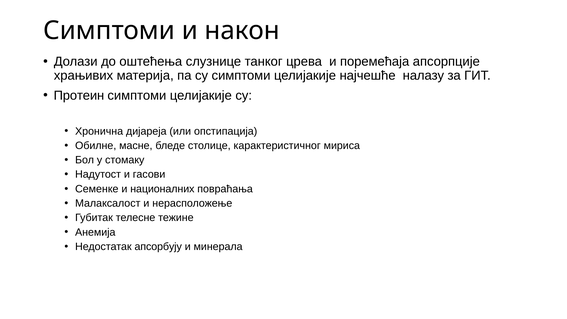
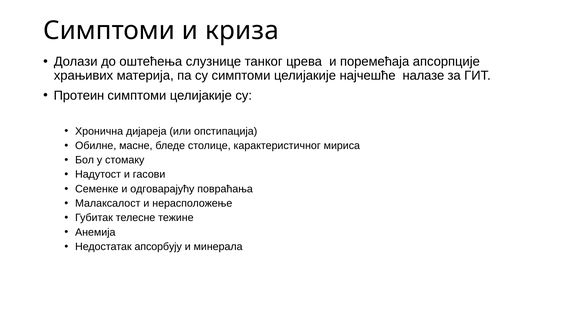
након: након -> криза (242, 31)
налазу: налазу -> налазе (423, 76)
националних: националних -> одговарајућу (162, 189)
